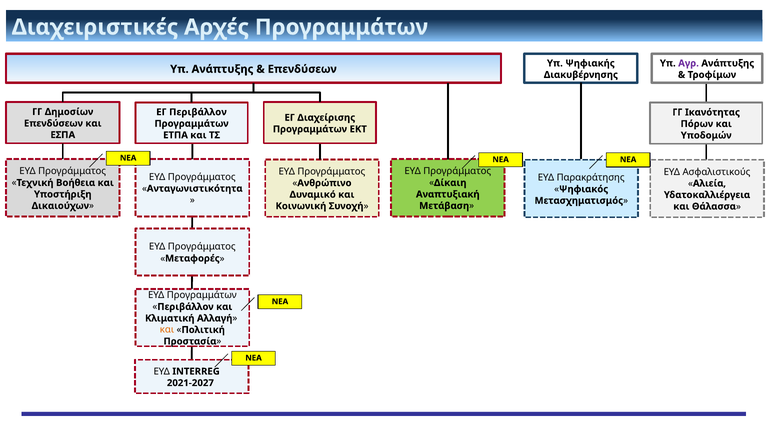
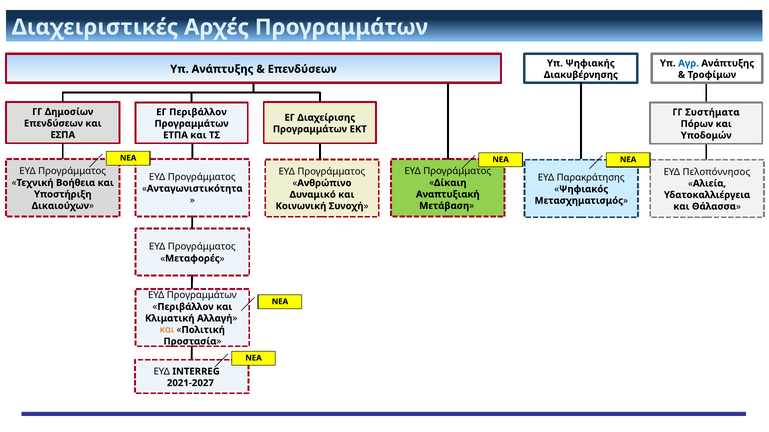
Αγρ colour: purple -> blue (689, 63)
Ικανότητας: Ικανότητας -> Συστήματα (712, 112)
Ασφαλιστικούς: Ασφαλιστικούς -> Πελοπόννησος (716, 172)
